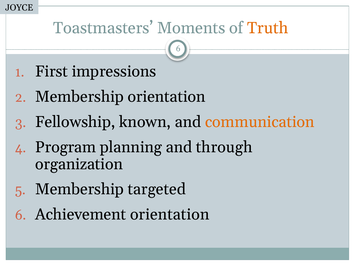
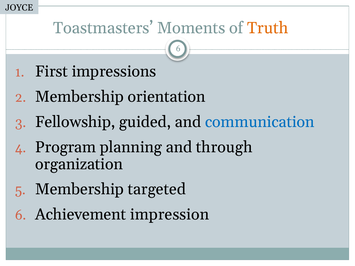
known: known -> guided (145, 122)
communication colour: orange -> blue (260, 122)
Achievement orientation: orientation -> impression (170, 215)
